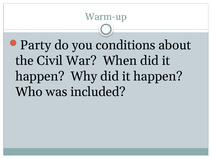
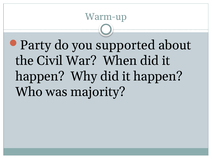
conditions: conditions -> supported (125, 45)
included: included -> majority (98, 92)
